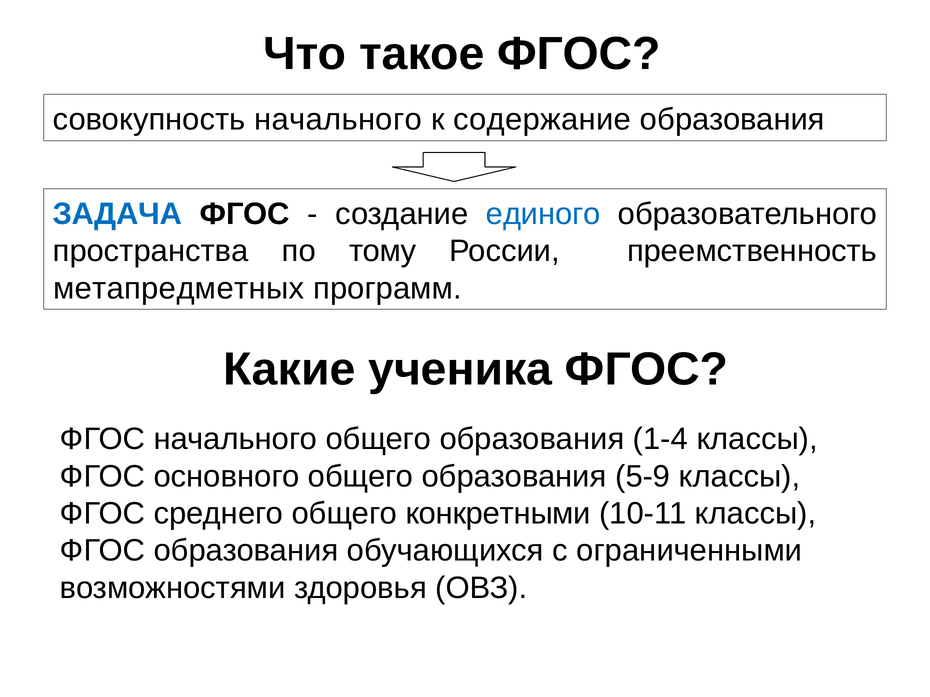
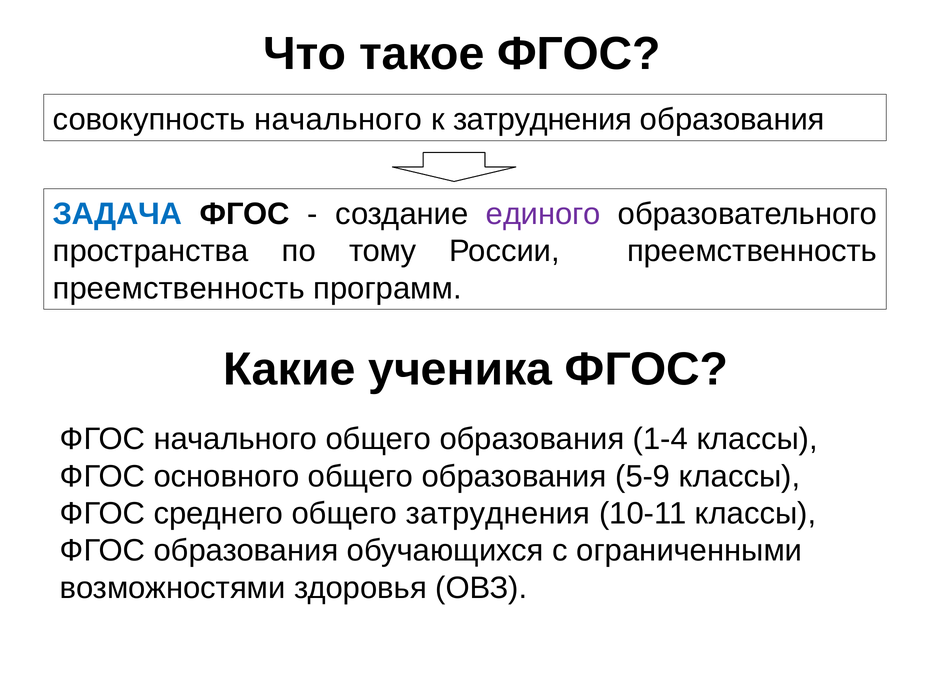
к содержание: содержание -> затруднения (542, 120)
единого colour: blue -> purple (543, 214)
метапредметных: метапредметных -> преемственность (179, 289)
общего конкретными: конкретными -> затруднения (498, 514)
